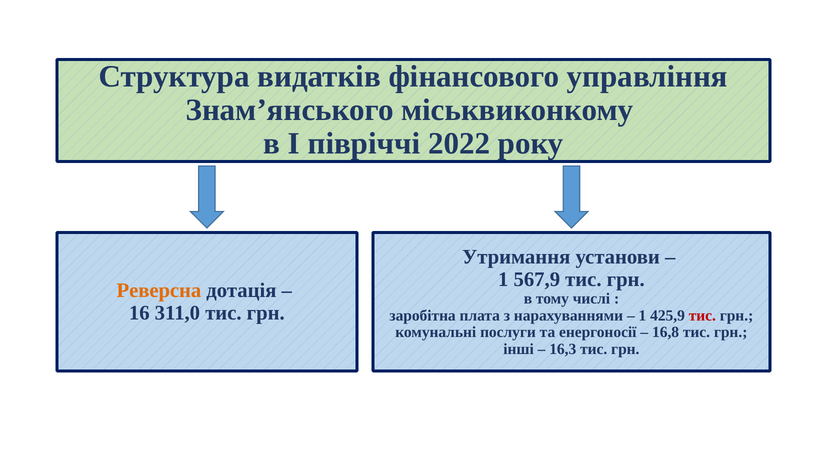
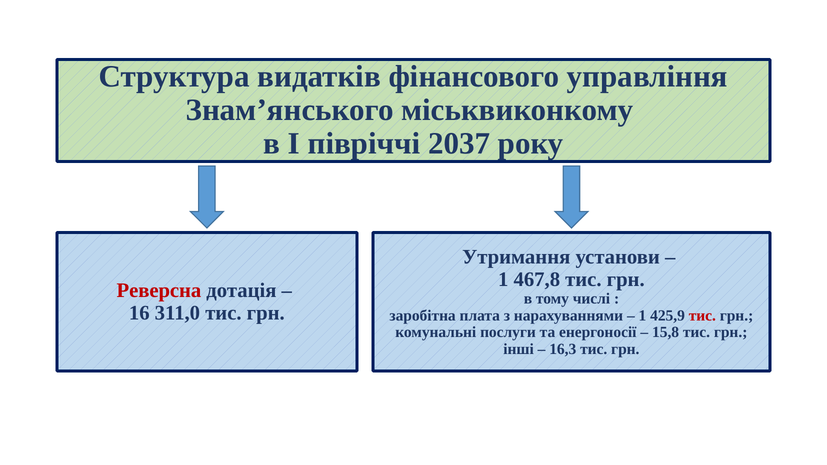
2022: 2022 -> 2037 (459, 144)
567,9: 567,9 -> 467,8 (537, 279)
Реверсна colour: orange -> red (159, 291)
16,8: 16,8 -> 15,8 (666, 332)
